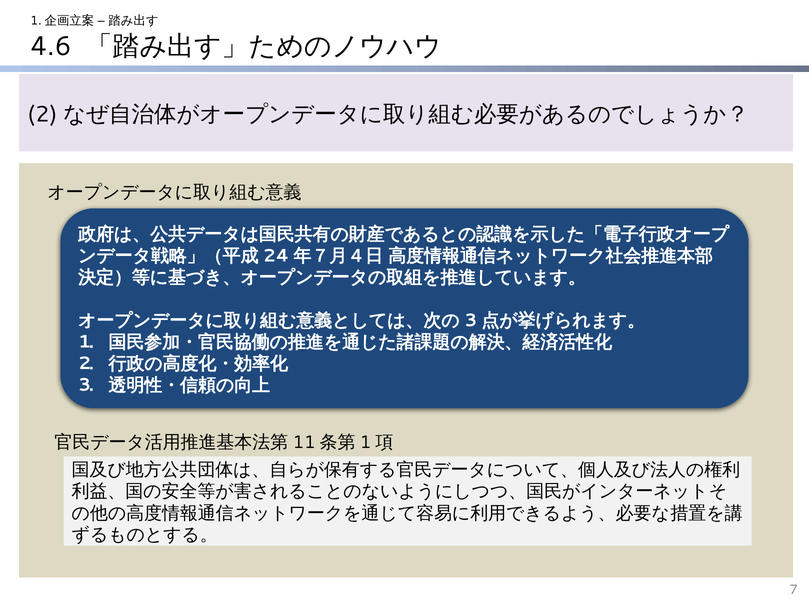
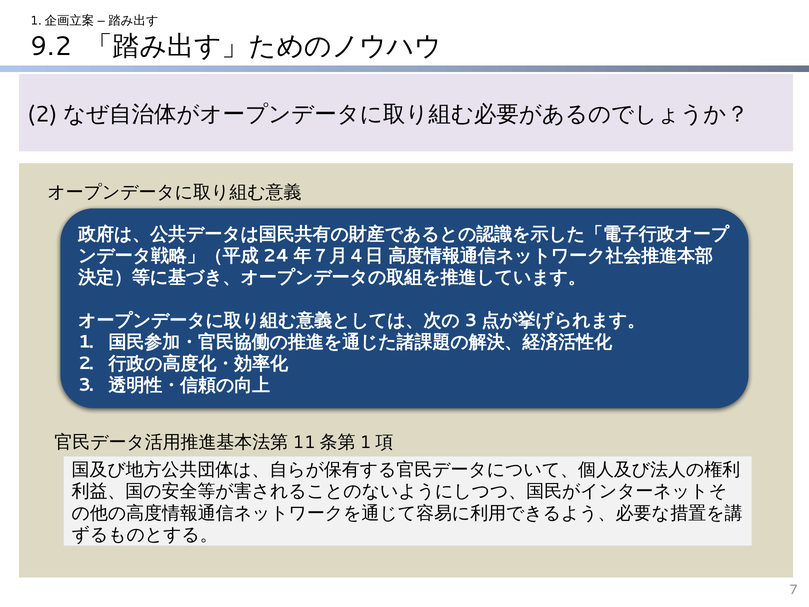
4.6: 4.6 -> 9.2 (51, 46)
